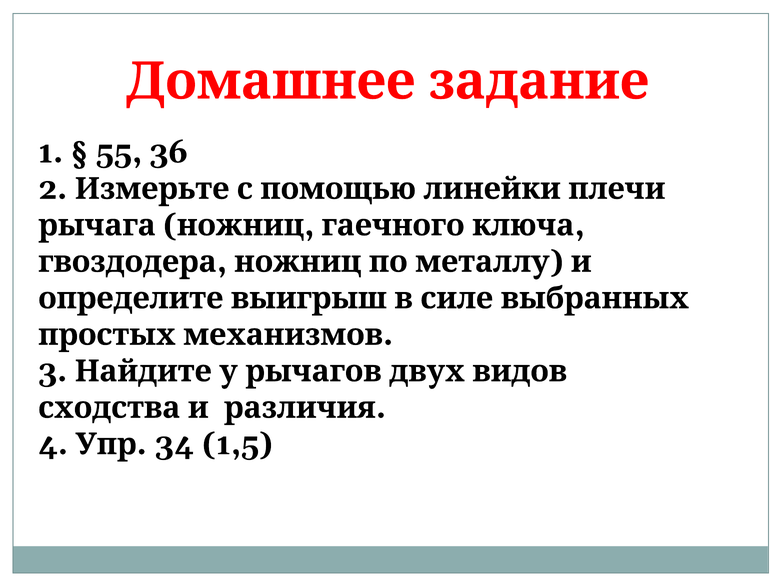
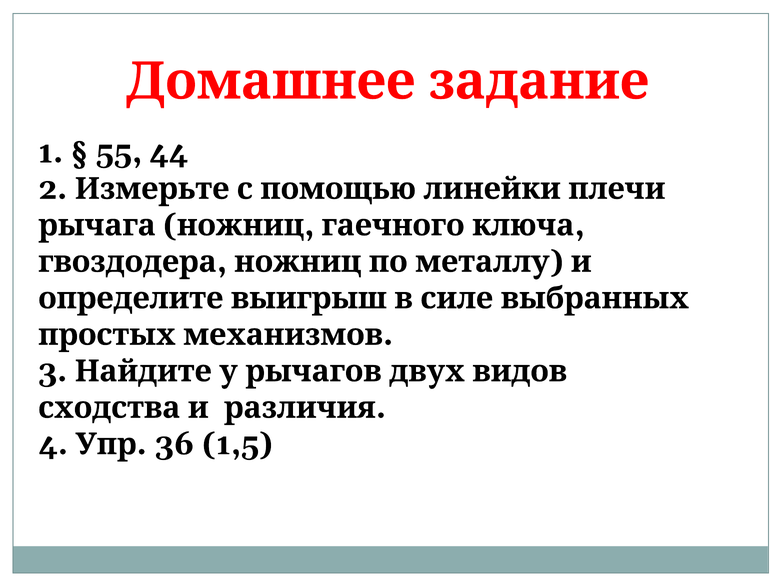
36: 36 -> 44 (169, 152)
34: 34 -> 36 (174, 445)
